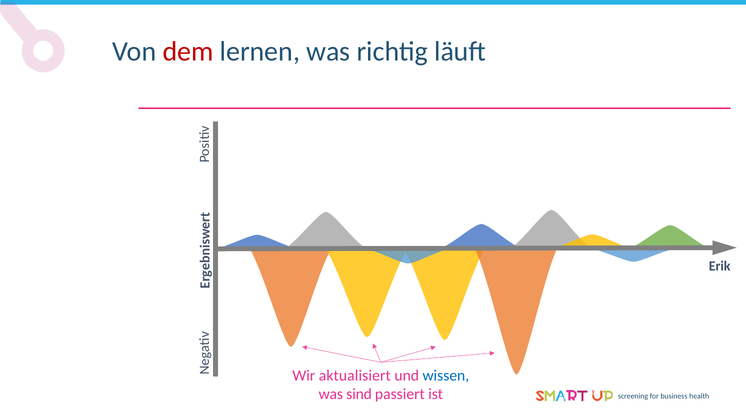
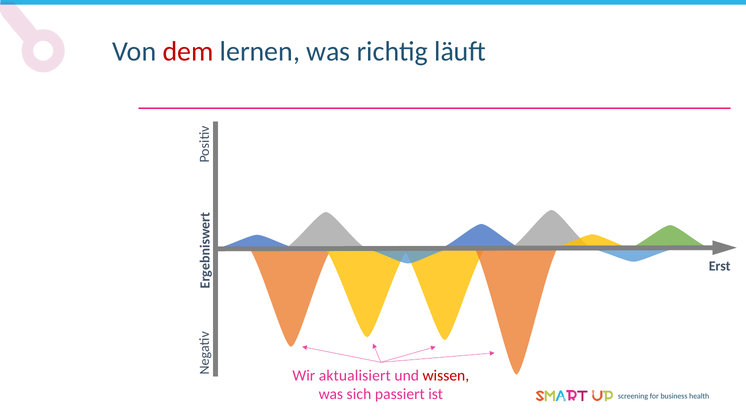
Erik: Erik -> Erst (720, 266)
wissen colour: blue -> red (446, 375)
sind: sind -> sich (359, 394)
